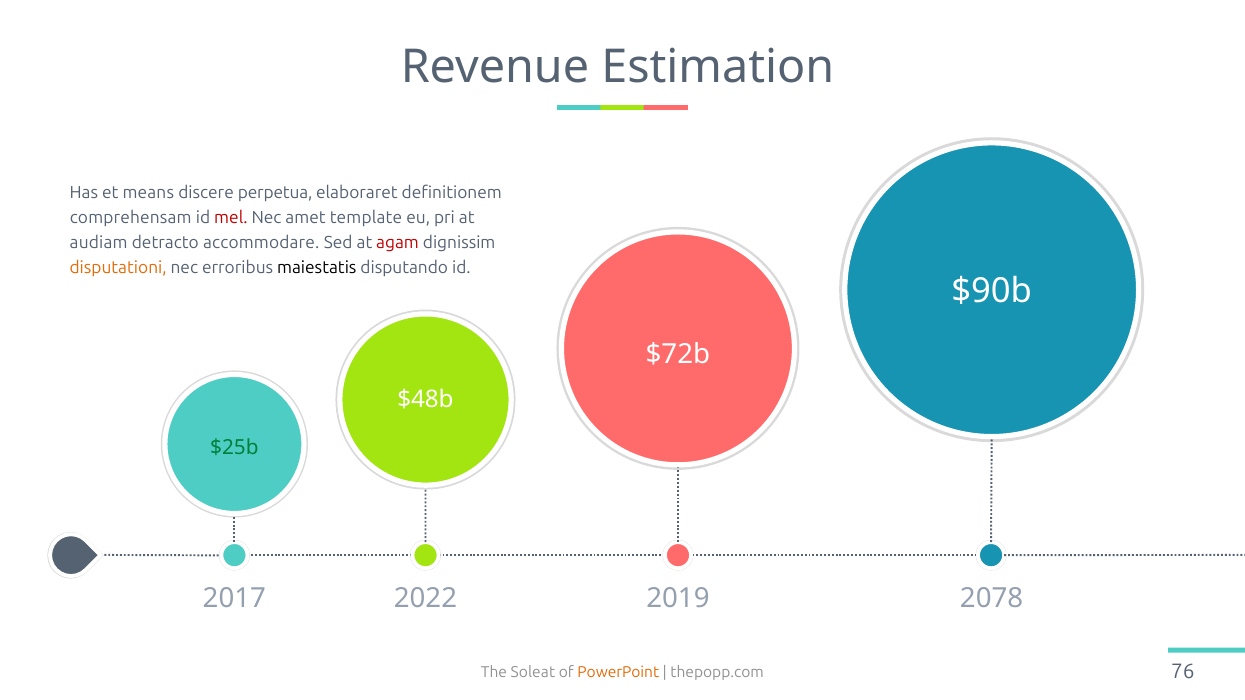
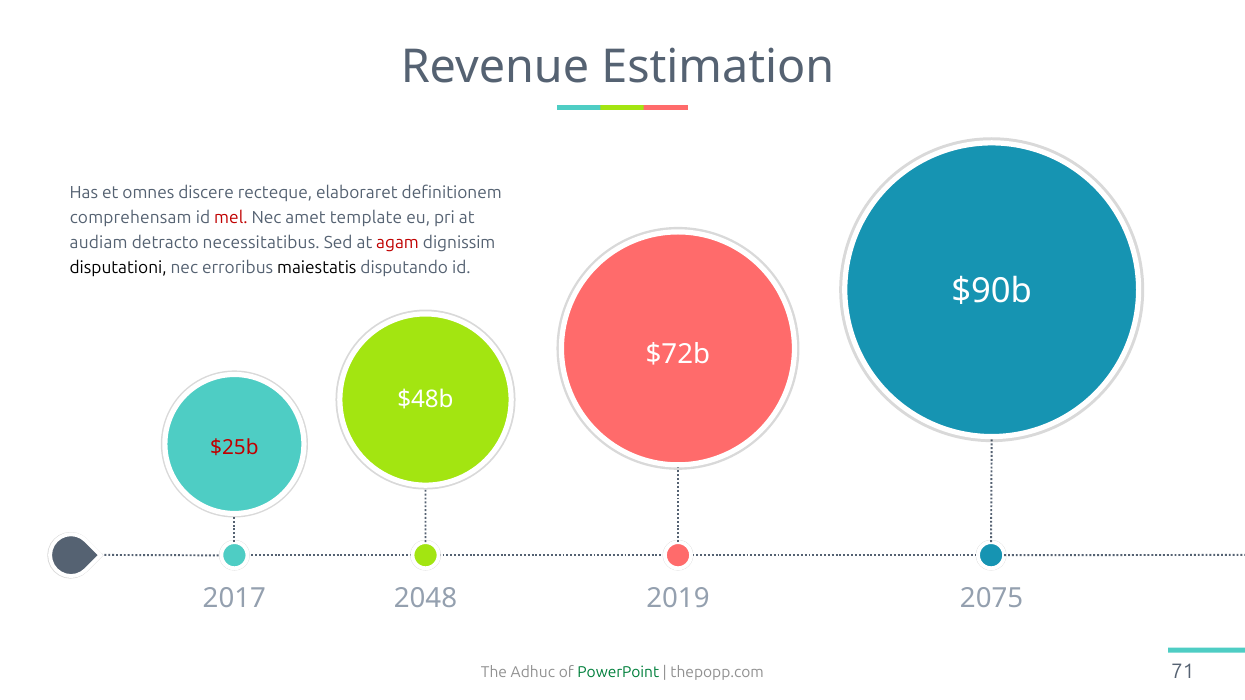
means: means -> omnes (148, 193)
perpetua: perpetua -> recteque (275, 193)
accommodare: accommodare -> necessitatibus (261, 243)
disputationi colour: orange -> black (118, 268)
$25b colour: green -> red (234, 448)
2022: 2022 -> 2048 (425, 598)
2078: 2078 -> 2075 (992, 598)
Soleat: Soleat -> Adhuc (533, 672)
PowerPoint colour: orange -> green (618, 672)
76: 76 -> 71 (1183, 672)
